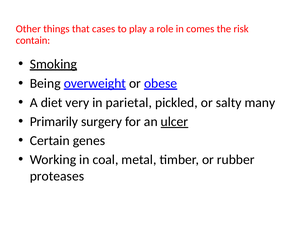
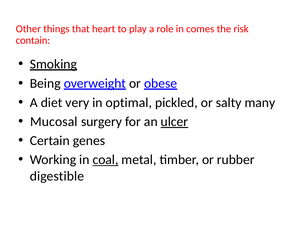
cases: cases -> heart (104, 29)
parietal: parietal -> optimal (129, 103)
Primarily: Primarily -> Mucosal (54, 122)
coal underline: none -> present (106, 160)
proteases: proteases -> digestible (57, 176)
